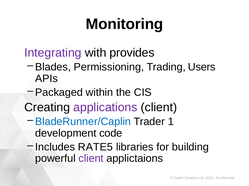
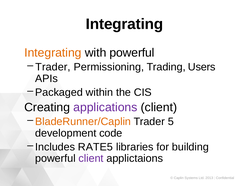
Monitoring: Monitoring -> Integrating (125, 24)
Integrating colour: purple -> orange (53, 53)
with provides: provides -> powerful (132, 53)
Blades: Blades -> Trader (53, 67)
BladeRunner/Caplin colour: blue -> orange (83, 122)
1: 1 -> 5 (171, 122)
